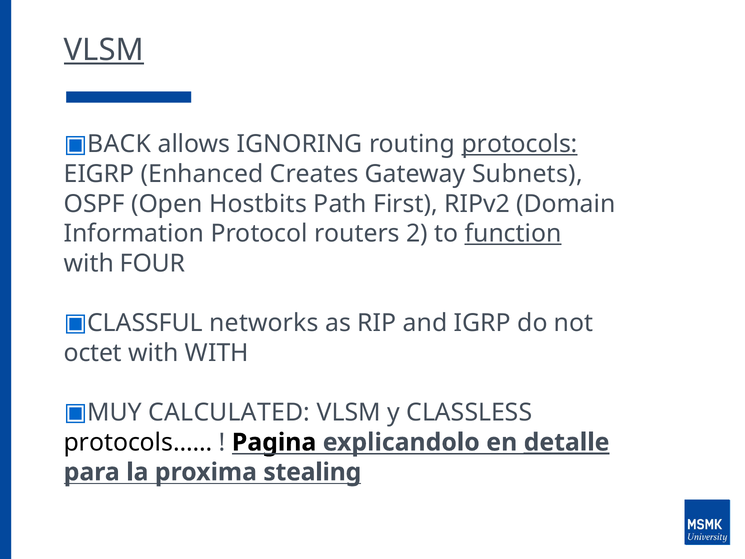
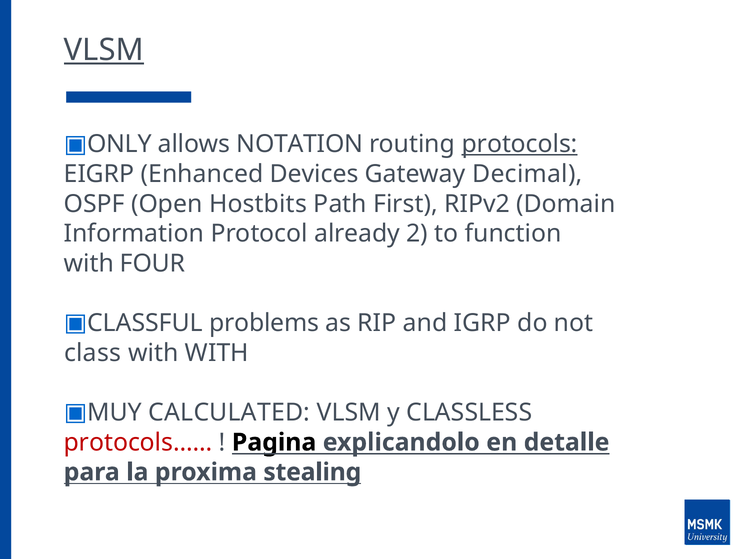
BACK: BACK -> ONLY (119, 144)
IGNORING: IGNORING -> NOTATION (300, 144)
Creates: Creates -> Devices (314, 174)
Subnets: Subnets -> Decimal (527, 174)
routers: routers -> already (357, 234)
function underline: present -> none (513, 234)
networks: networks -> problems (264, 323)
octet: octet -> class (93, 353)
protocols…… colour: black -> red (138, 442)
detalle underline: present -> none (567, 442)
